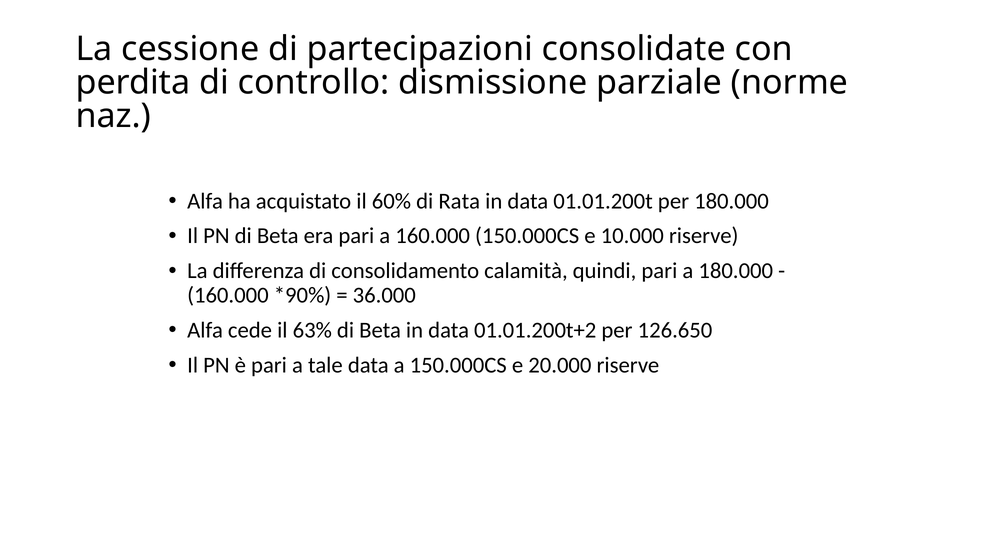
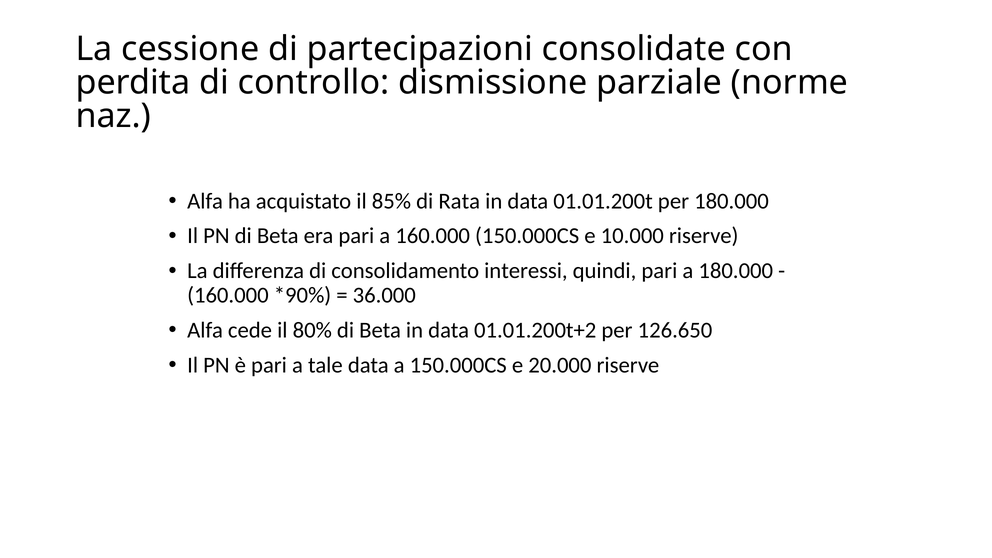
60%: 60% -> 85% (391, 201)
calamità: calamità -> interessi (526, 271)
63%: 63% -> 80% (312, 330)
